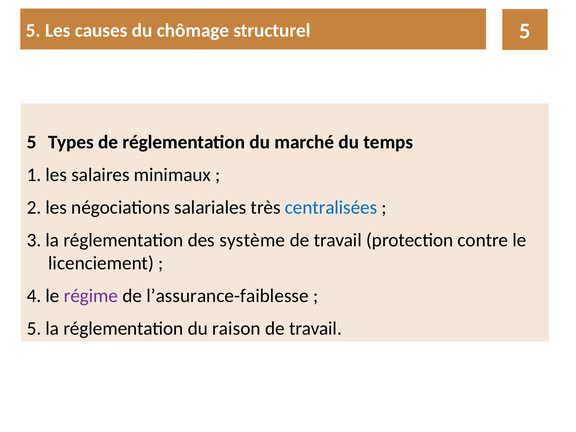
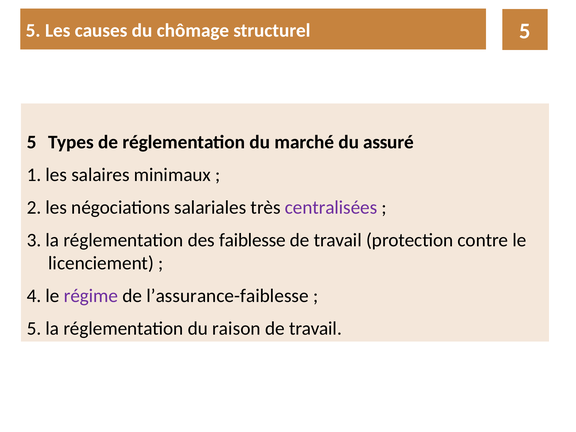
temps: temps -> assuré (388, 142)
centralisées colour: blue -> purple (331, 208)
système: système -> faiblesse (252, 240)
